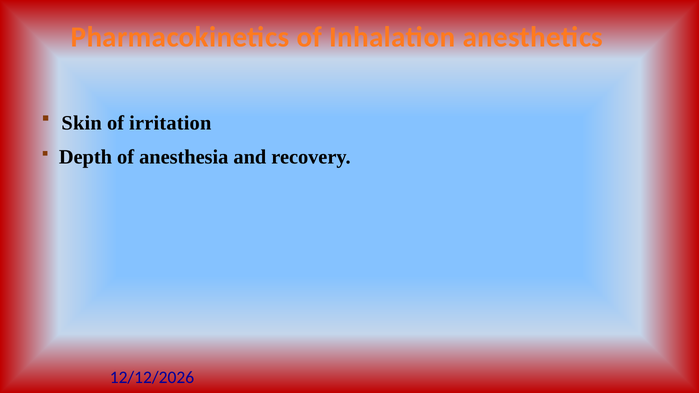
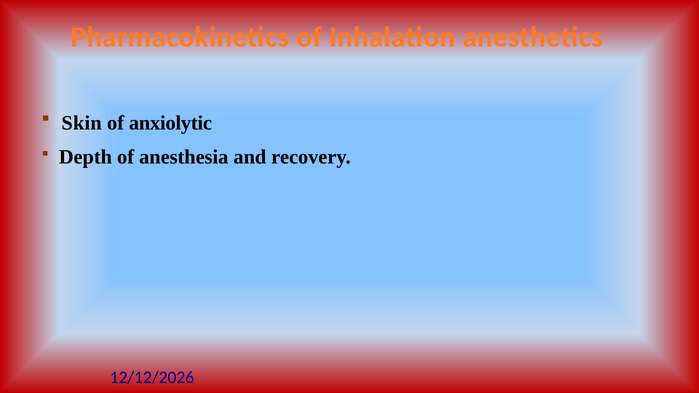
irritation: irritation -> anxiolytic (170, 123)
